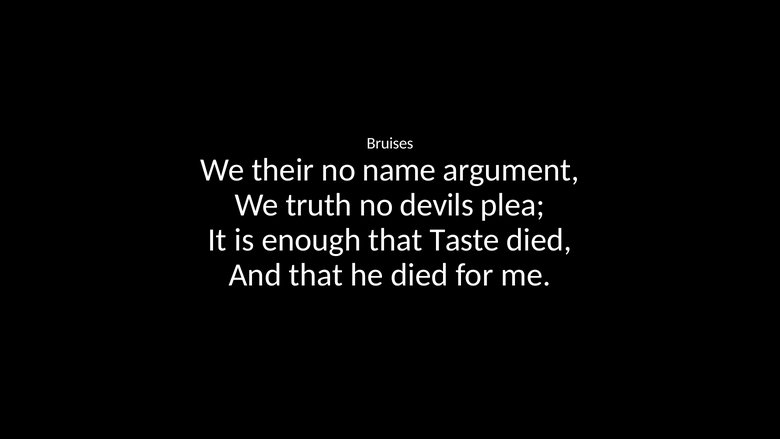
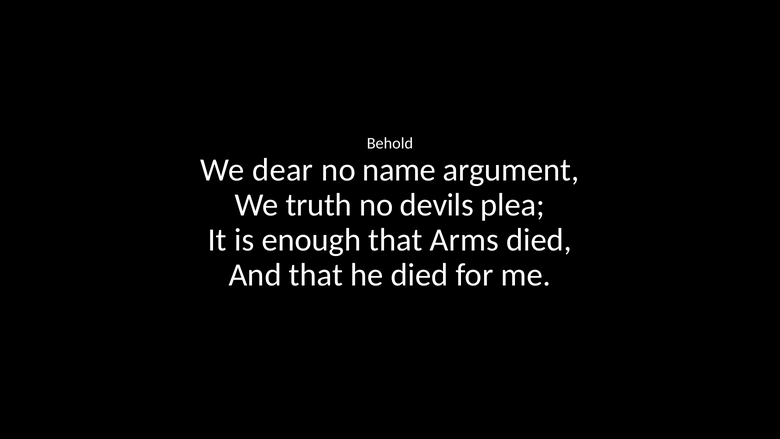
Bruises: Bruises -> Behold (390, 143)
their: their -> dear (283, 170)
Taste: Taste -> Arms (464, 240)
